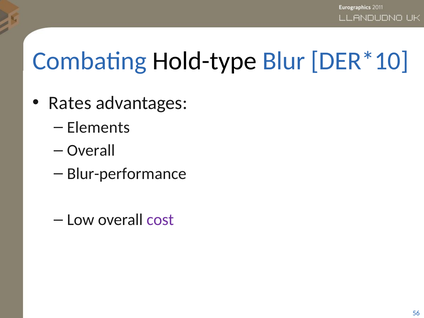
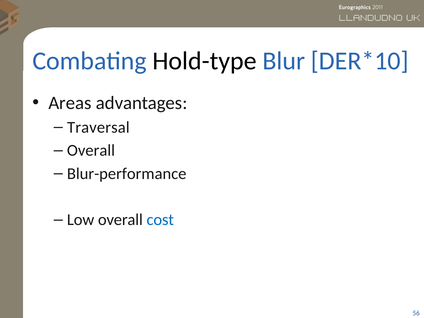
Rates: Rates -> Areas (70, 103)
Elements: Elements -> Traversal (98, 127)
cost colour: purple -> blue (160, 220)
